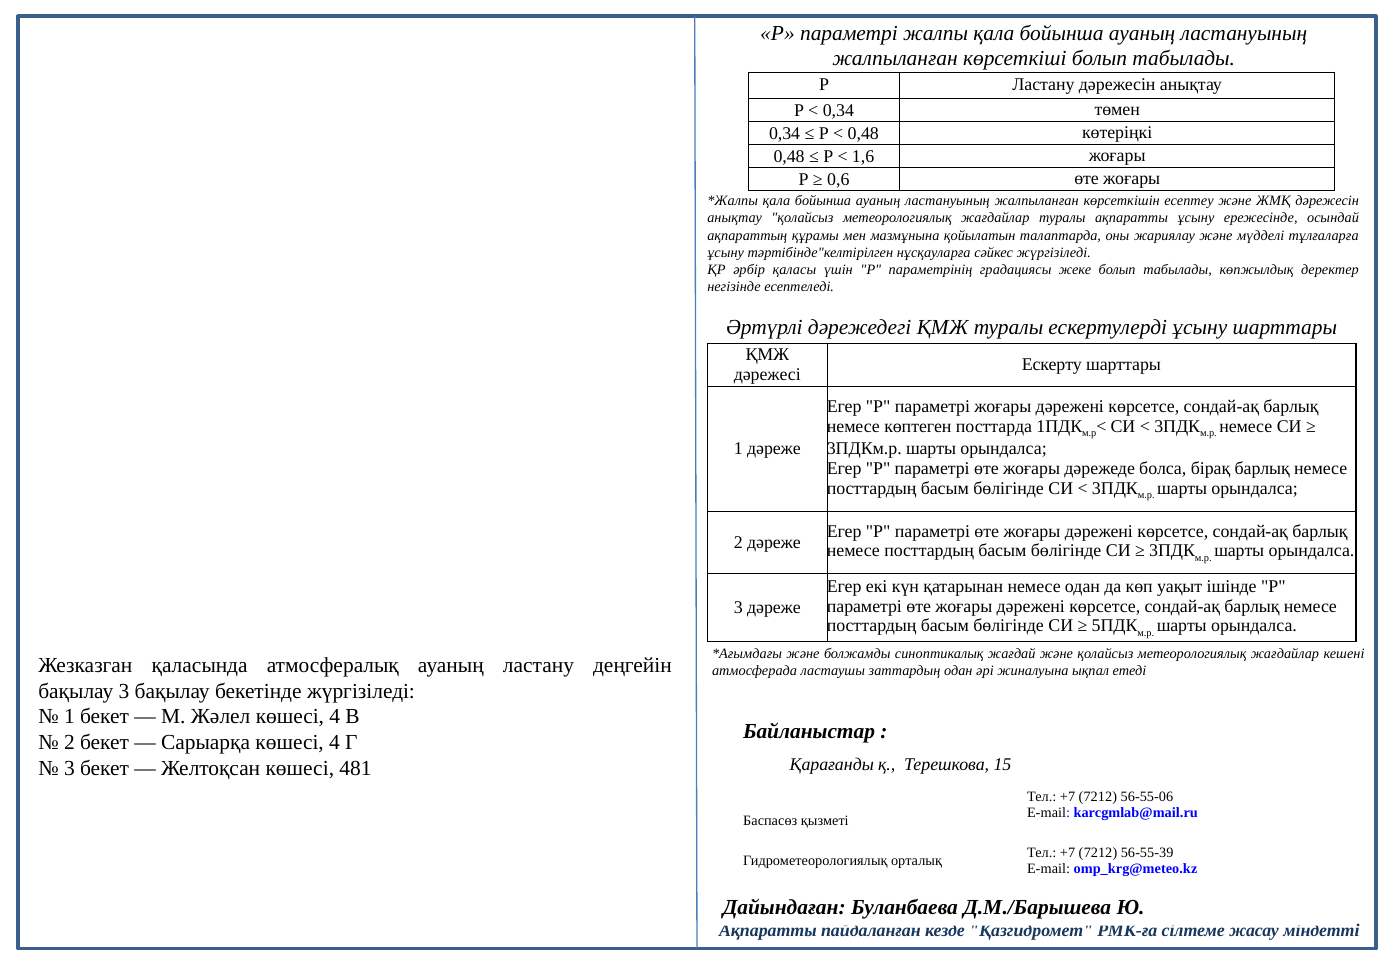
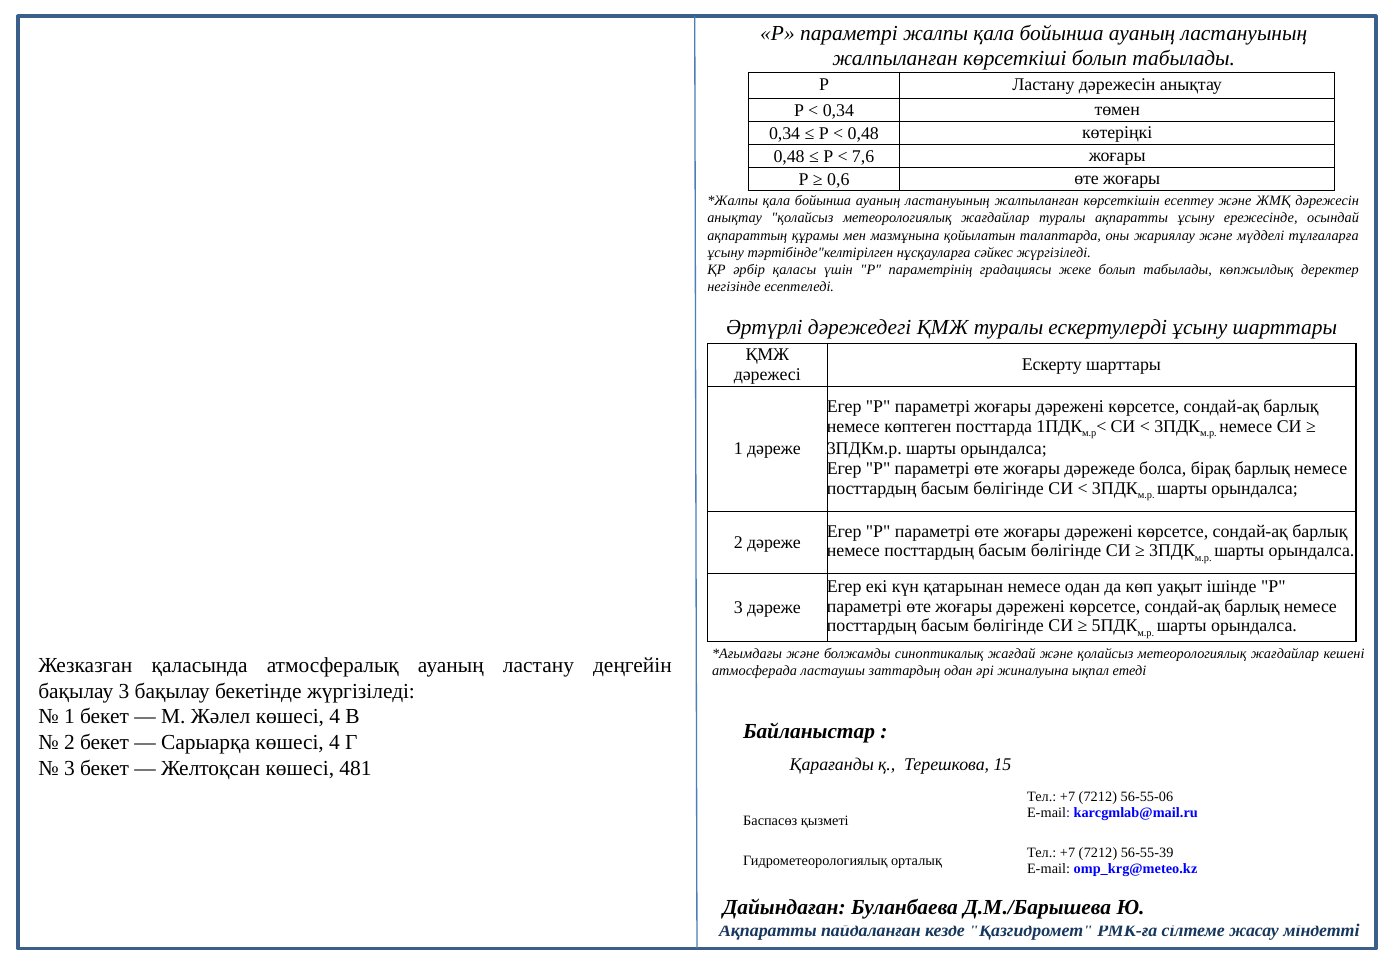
1,6: 1,6 -> 7,6 (863, 156)
